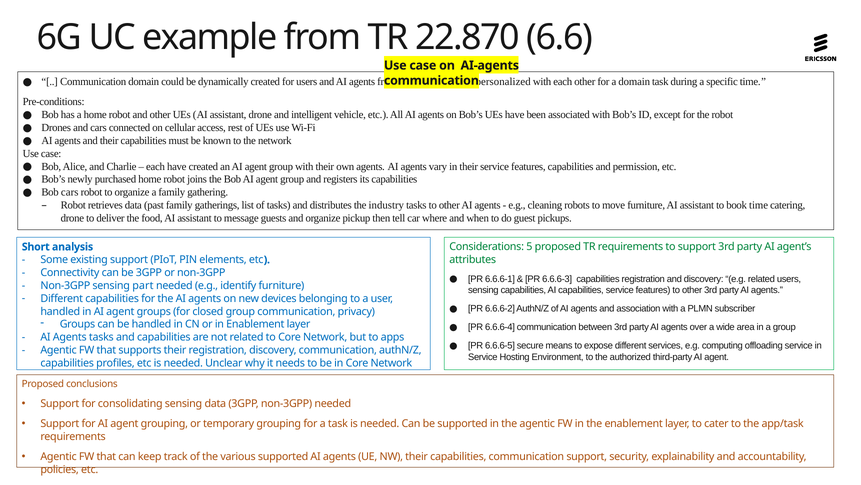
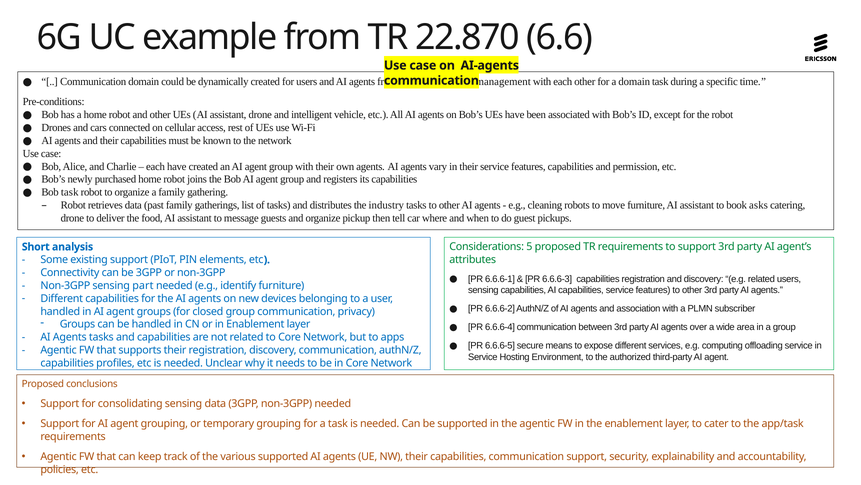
personalized: personalized -> management (503, 82)
Bob cars: cars -> task (70, 192)
book time: time -> asks (759, 205)
